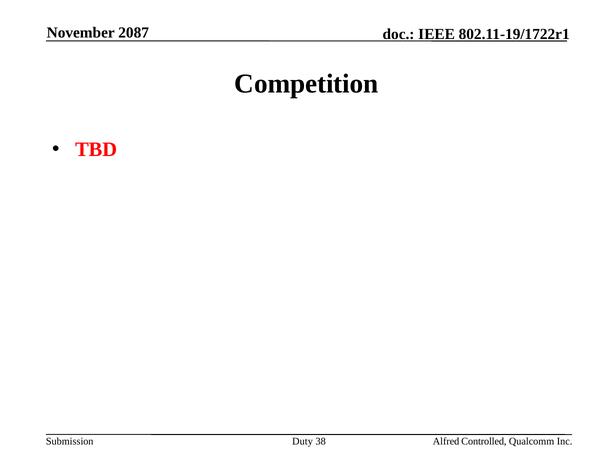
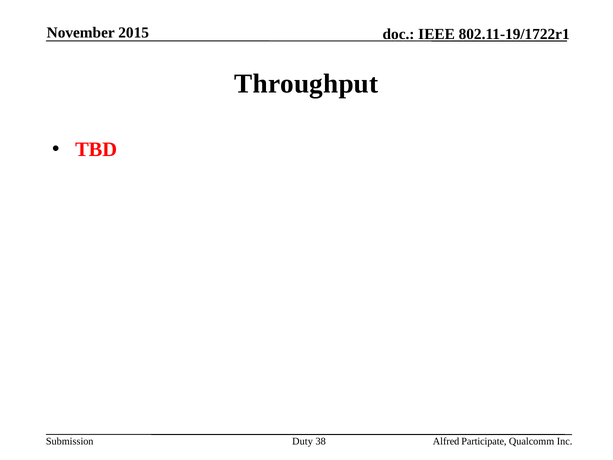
2087: 2087 -> 2015 (134, 32)
Competition: Competition -> Throughput (306, 84)
Controlled: Controlled -> Participate (484, 441)
